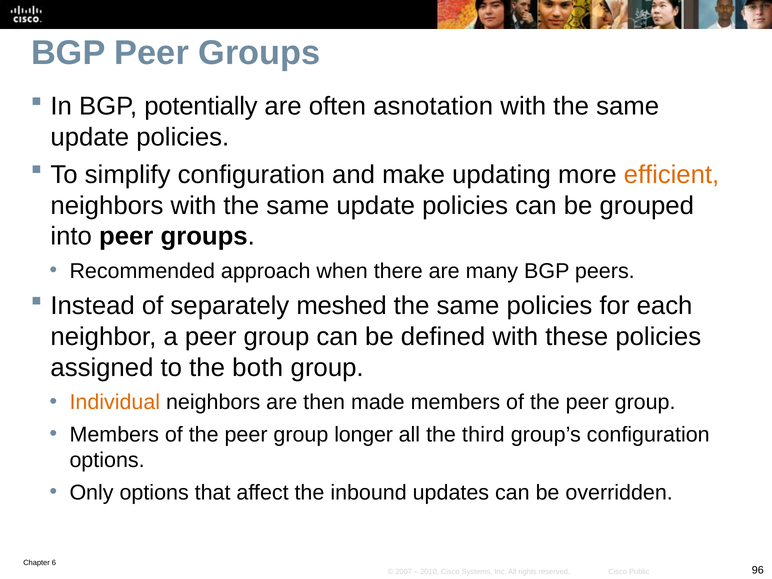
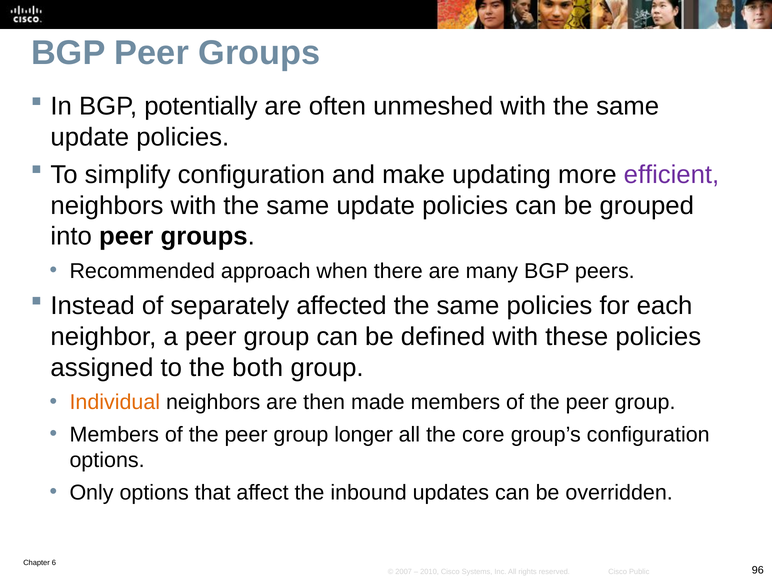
asnotation: asnotation -> unmeshed (433, 106)
efficient colour: orange -> purple (671, 175)
meshed: meshed -> affected (342, 306)
third: third -> core (483, 434)
